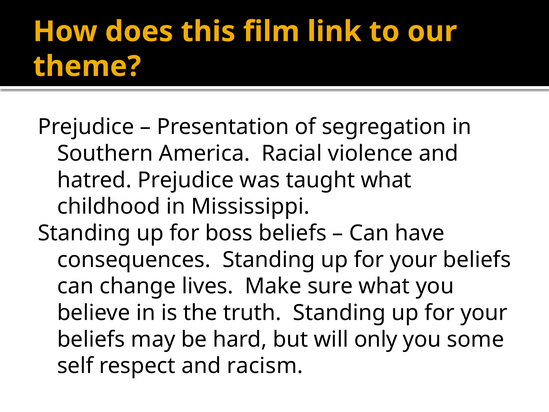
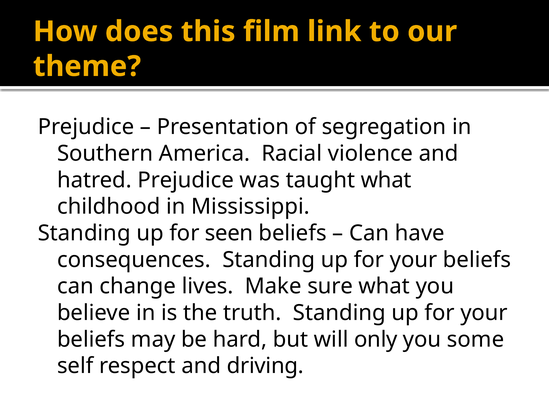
boss: boss -> seen (229, 233)
racism: racism -> driving (265, 366)
